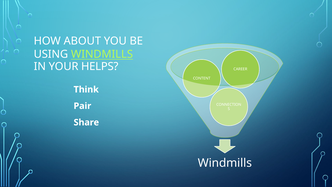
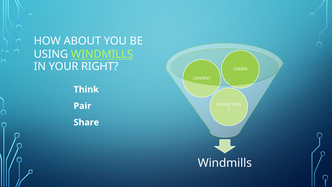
HELPS: HELPS -> RIGHT (100, 66)
